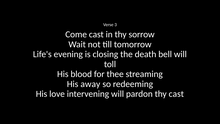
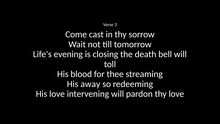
thy cast: cast -> love (176, 94)
